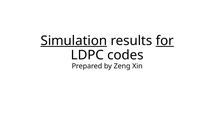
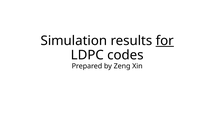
Simulation underline: present -> none (74, 41)
